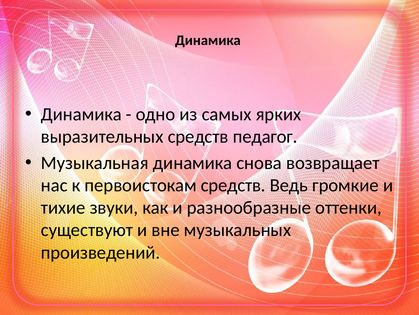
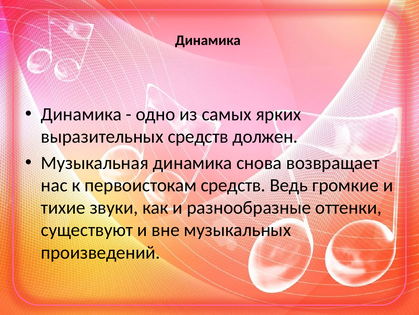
педагог: педагог -> должен (265, 136)
